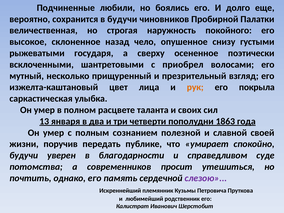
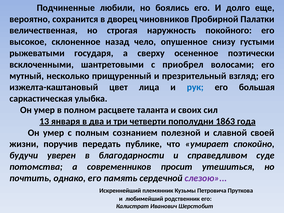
в будучи: будучи -> дворец (122, 19)
рук colour: orange -> blue (195, 87)
покрыла: покрыла -> большая (257, 87)
